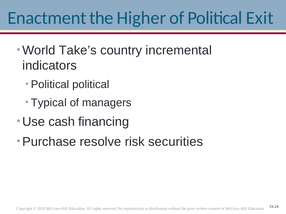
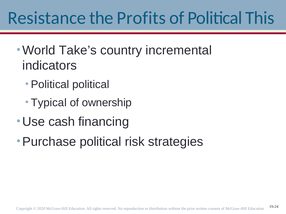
Enactment: Enactment -> Resistance (47, 18)
Higher: Higher -> Profits (141, 18)
Exit: Exit -> This (260, 18)
managers: managers -> ownership (107, 103)
Purchase resolve: resolve -> political (101, 142)
securities: securities -> strategies (176, 142)
